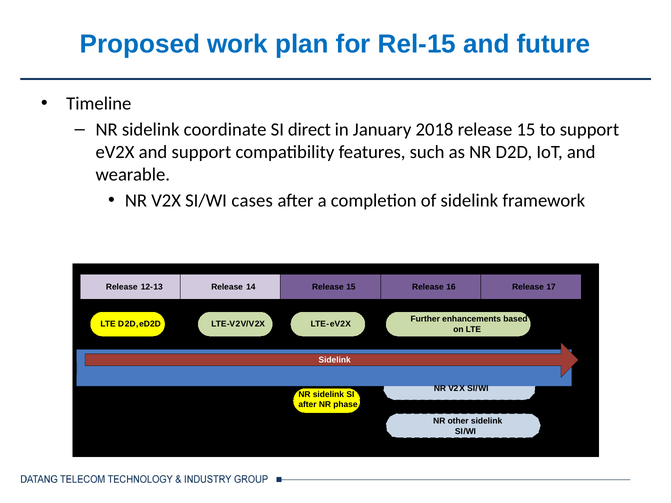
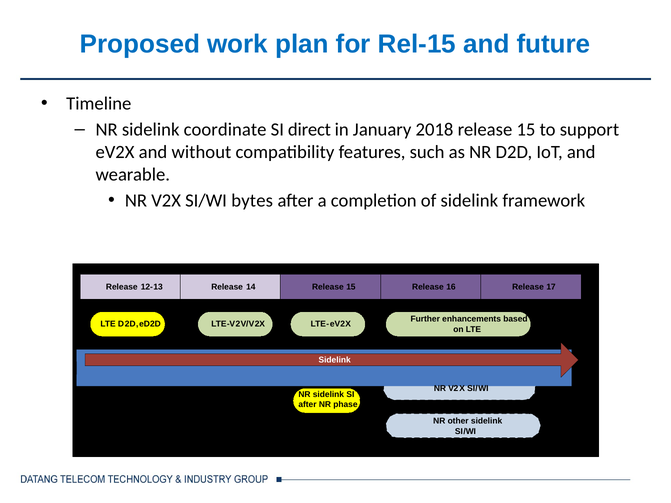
and support: support -> without (201, 152)
cases: cases -> bytes (252, 201)
